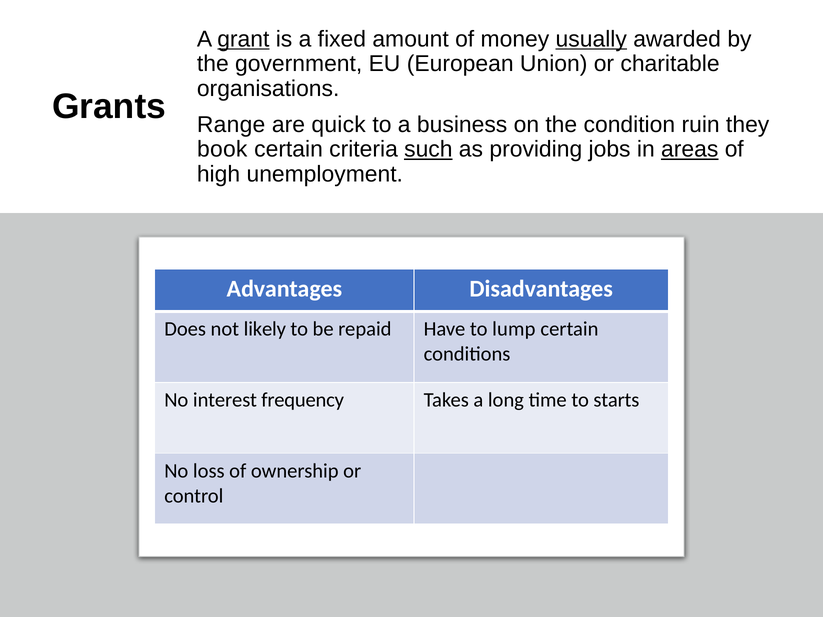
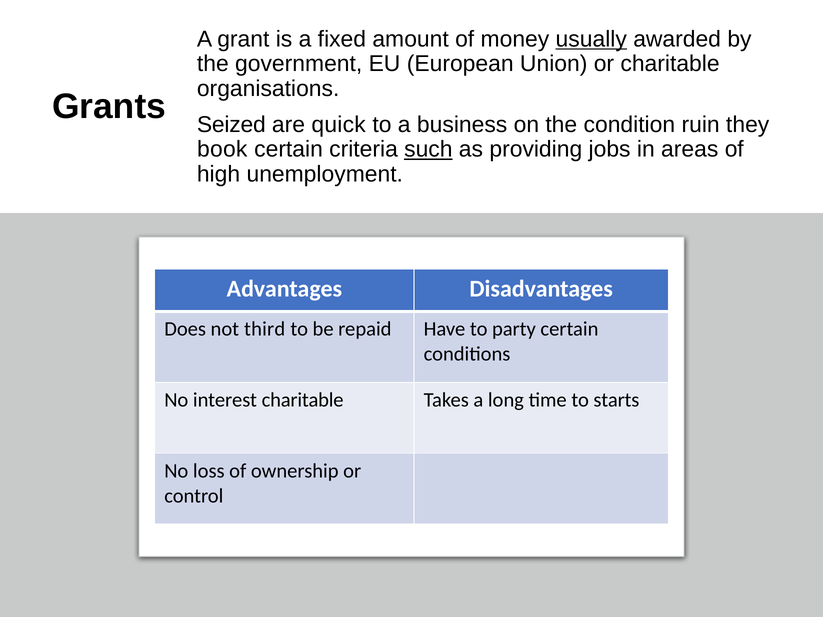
grant underline: present -> none (243, 39)
Range: Range -> Seized (231, 125)
areas underline: present -> none (690, 149)
likely: likely -> third (265, 329)
lump: lump -> party (514, 329)
interest frequency: frequency -> charitable (303, 400)
